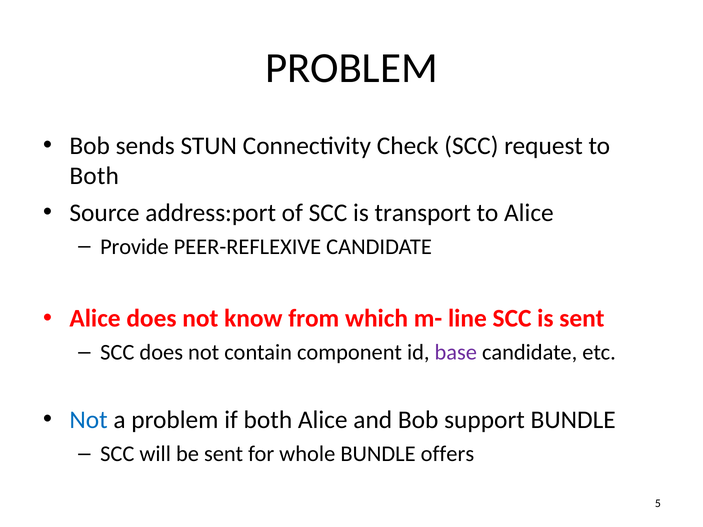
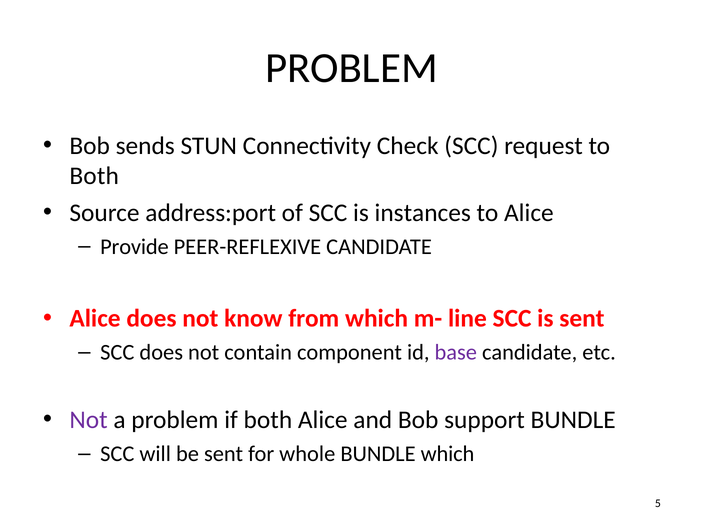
transport: transport -> instances (423, 213)
Not colour: blue -> purple (89, 420)
BUNDLE offers: offers -> which (448, 454)
